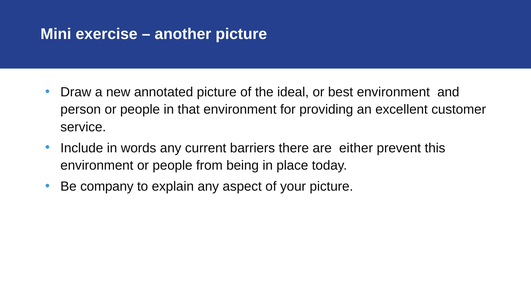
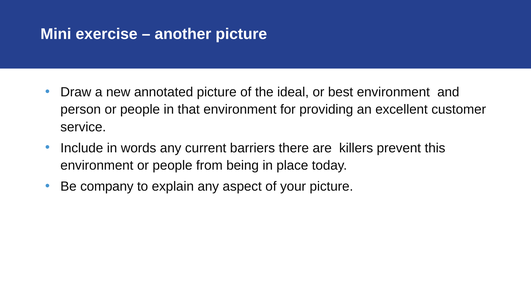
either: either -> killers (356, 148)
